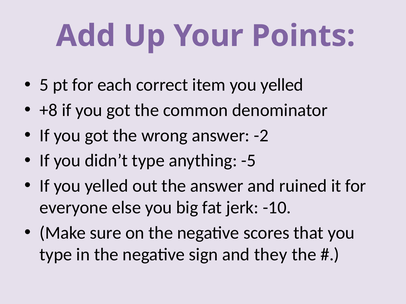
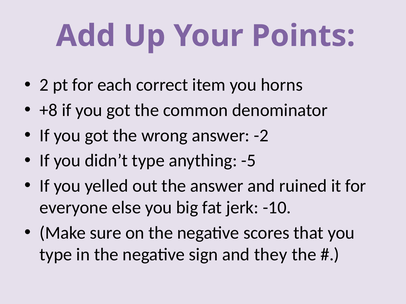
5: 5 -> 2 (44, 85)
item you yelled: yelled -> horns (282, 85)
